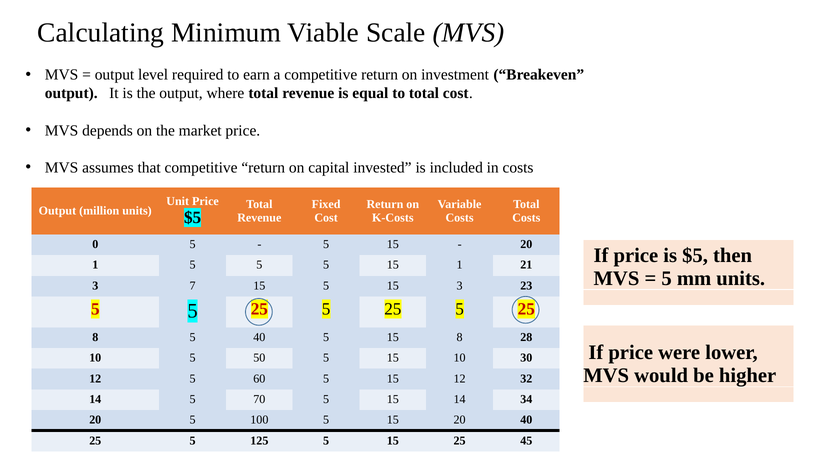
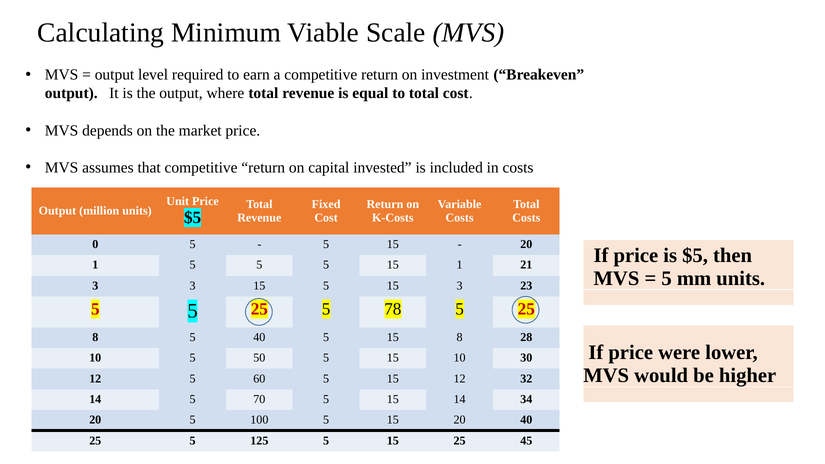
3 7: 7 -> 3 (193, 286)
25: 25 -> 78 (393, 309)
